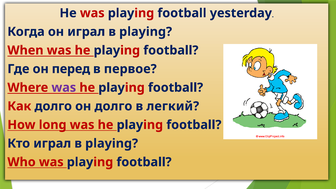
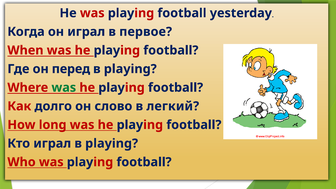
он играл в playing: playing -> первое (146, 32)
первое: первое -> playing (130, 69)
was colour: purple -> green (64, 88)
он долго: долго -> слово (113, 106)
